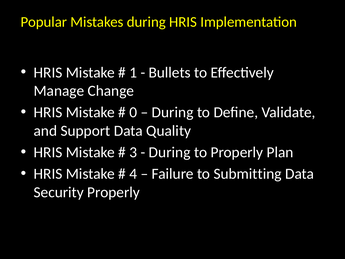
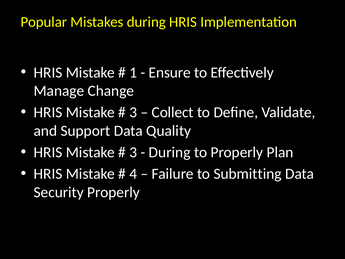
Bullets: Bullets -> Ensure (170, 72)
0: 0 -> 3 (133, 112)
During: During -> Collect (173, 112)
